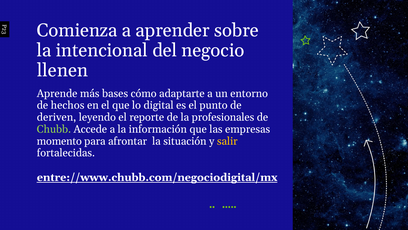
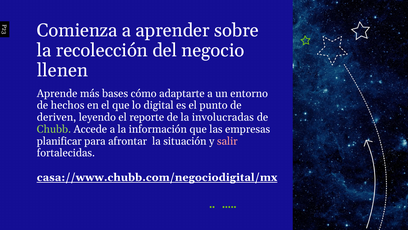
intencional: intencional -> recolección (102, 50)
profesionales: profesionales -> involucradas (223, 117)
momento: momento -> planificar (59, 141)
salir colour: yellow -> pink (227, 141)
entre://www.chubb.com/negociodigital/mx: entre://www.chubb.com/negociodigital/mx -> casa://www.chubb.com/negociodigital/mx (157, 177)
